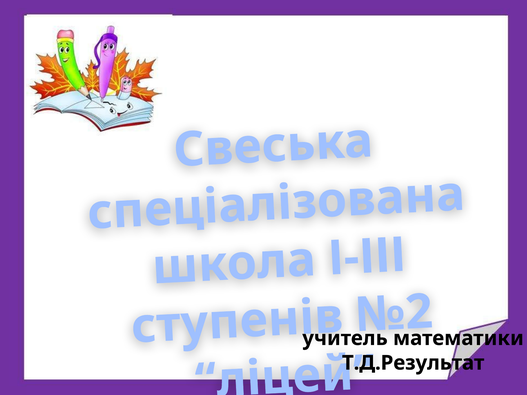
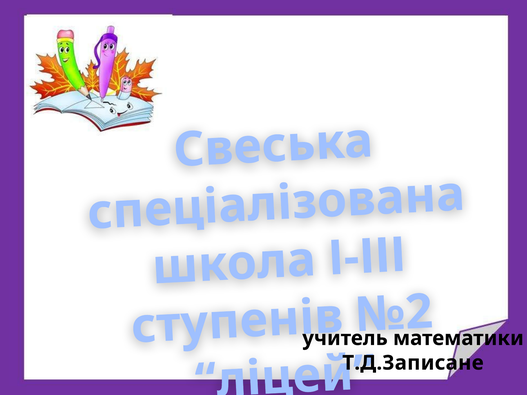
Т.Д.Результат: Т.Д.Результат -> Т.Д.Записане (413, 363)
